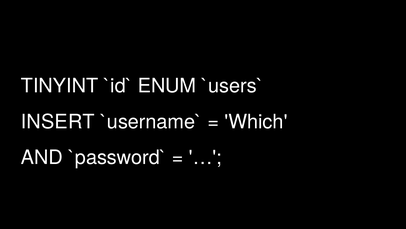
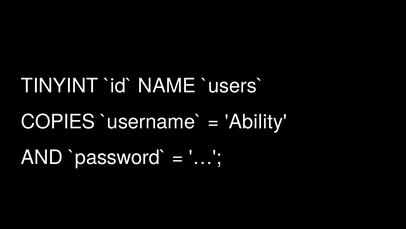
ENUM: ENUM -> NAME (167, 86)
INSERT: INSERT -> COPIES (58, 122)
Which: Which -> Ability (256, 122)
